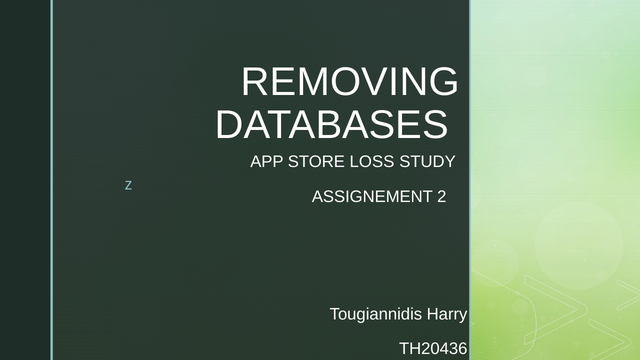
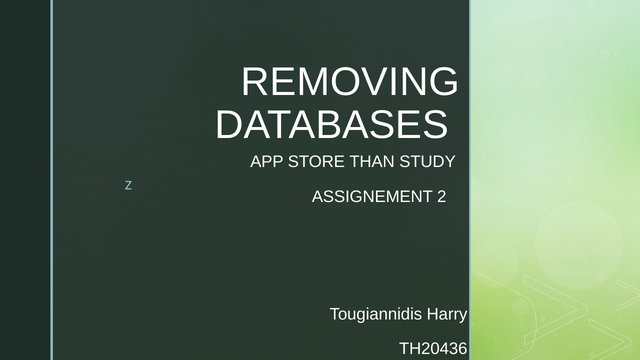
LOSS: LOSS -> THAN (372, 162)
